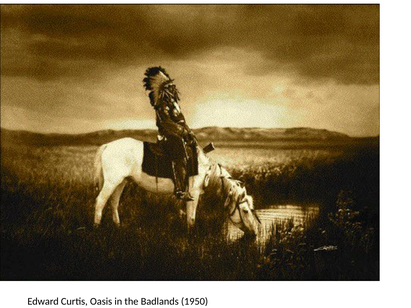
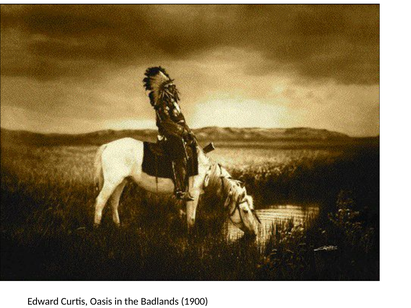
1950: 1950 -> 1900 (195, 302)
